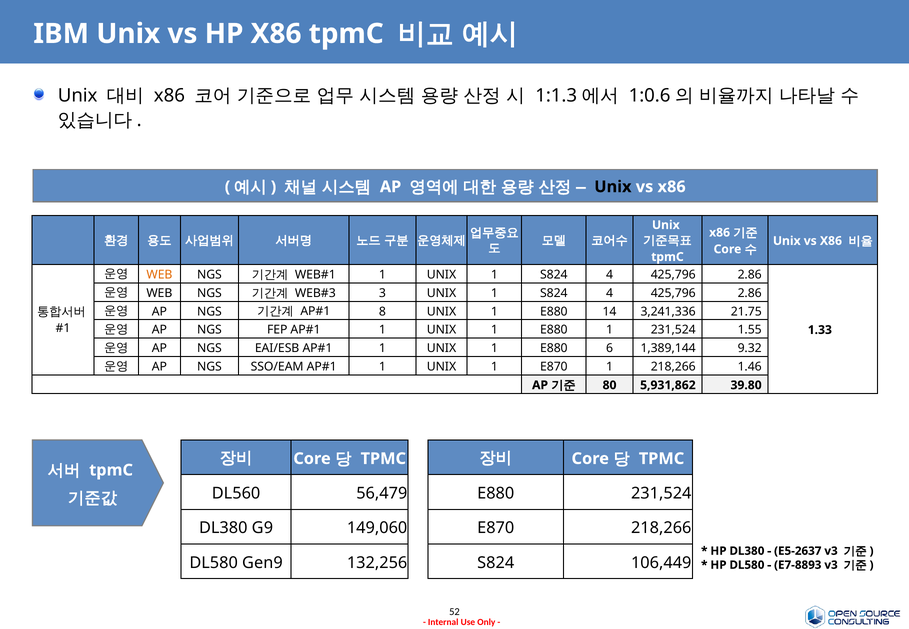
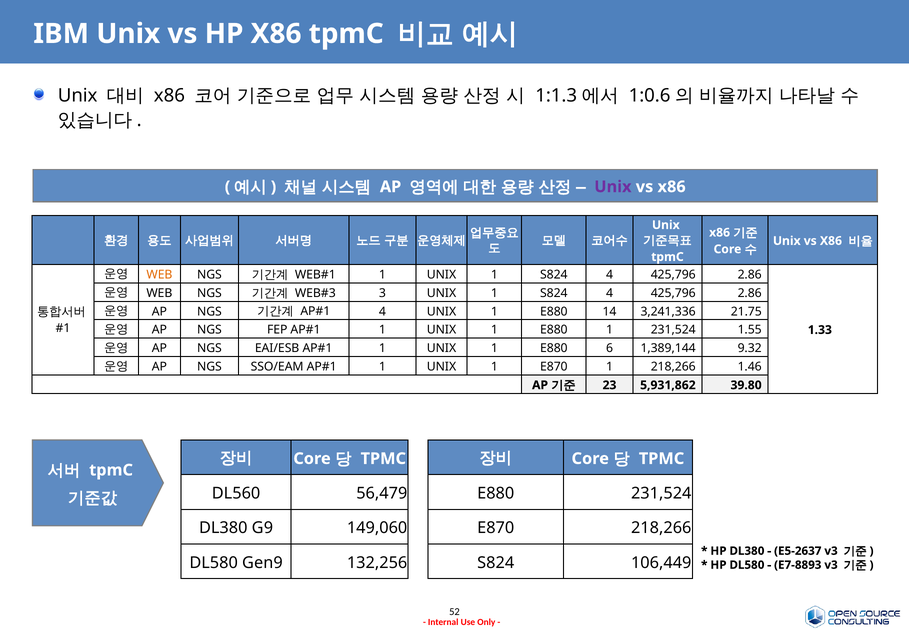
Unix colour: black -> purple (613, 187)
8: 8 -> 4 (382, 312)
80: 80 -> 23 (610, 385)
